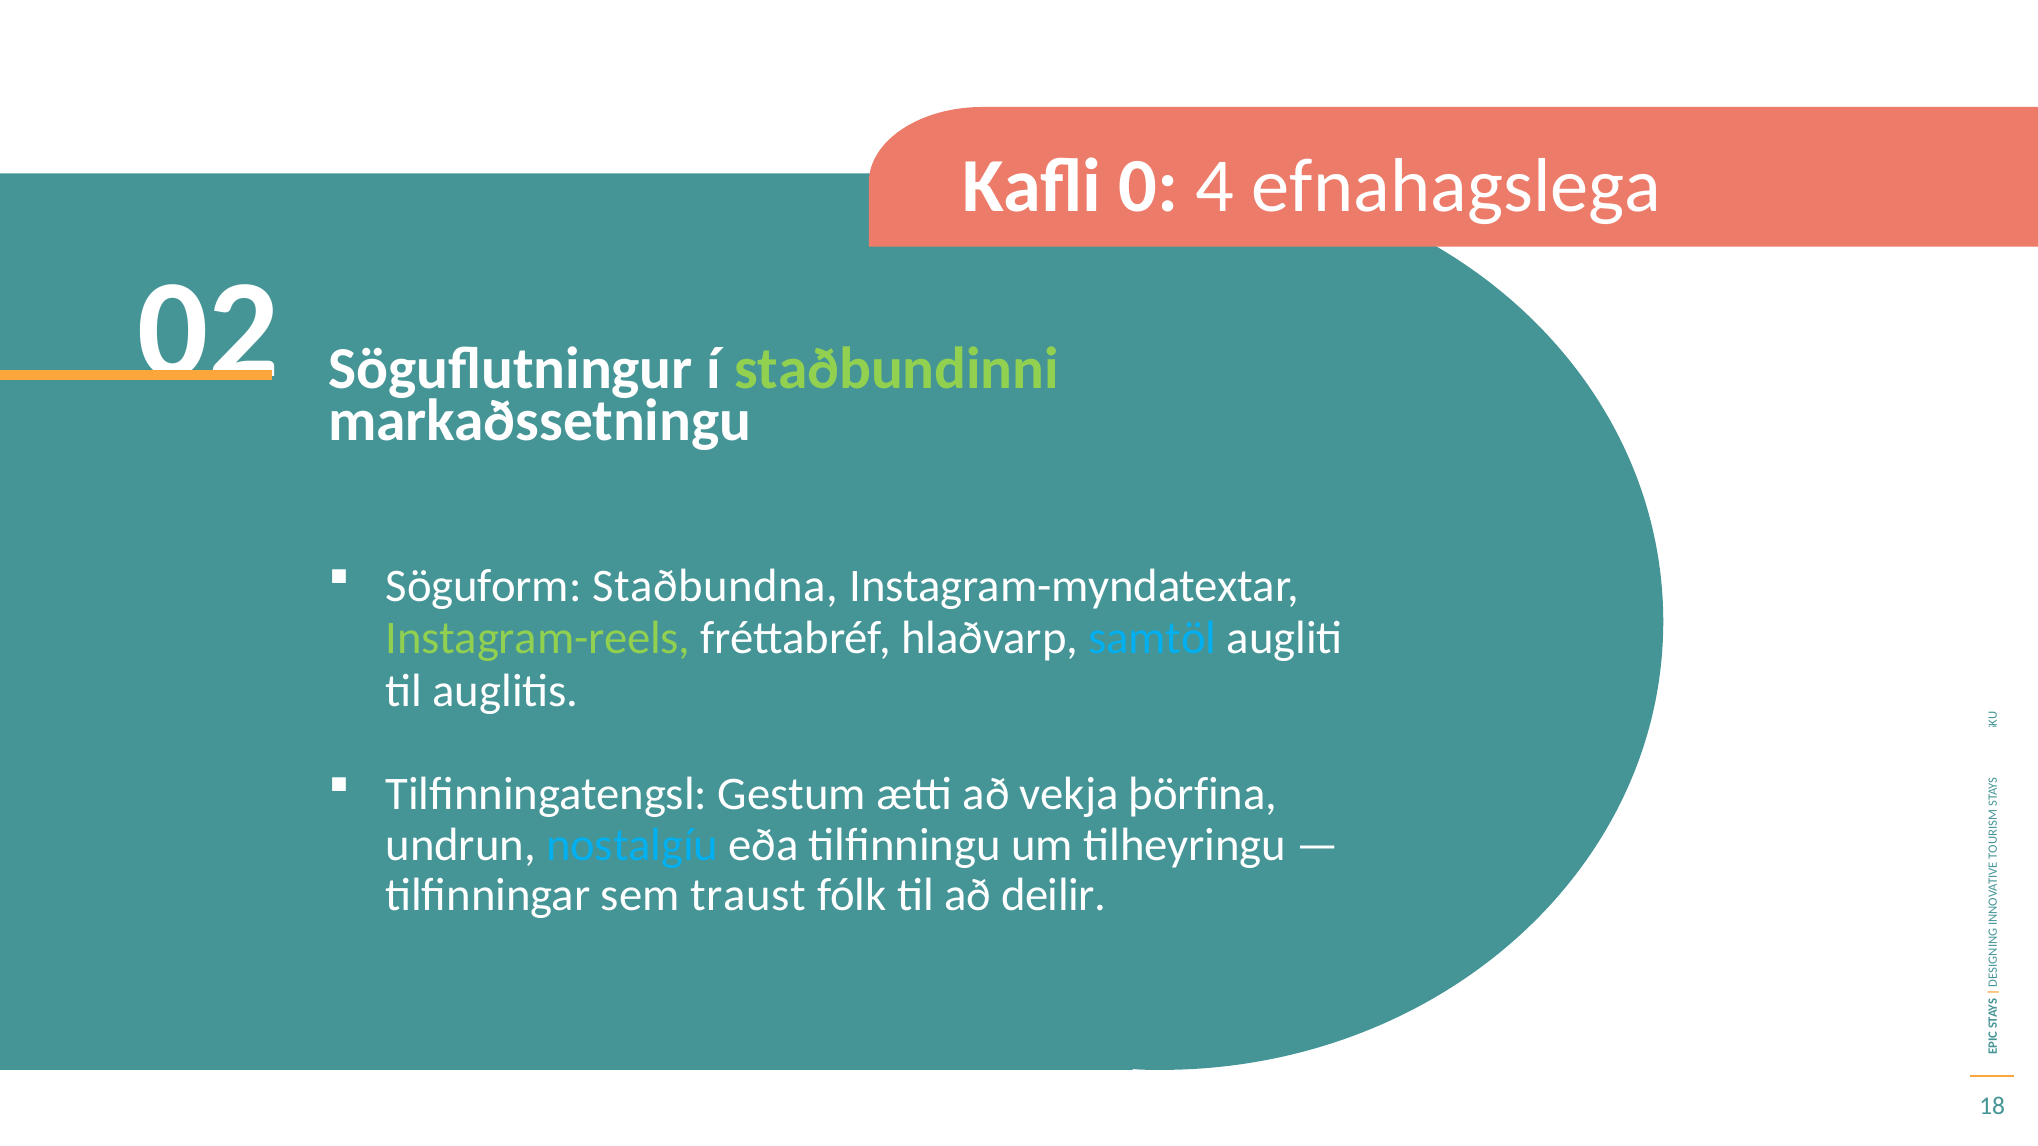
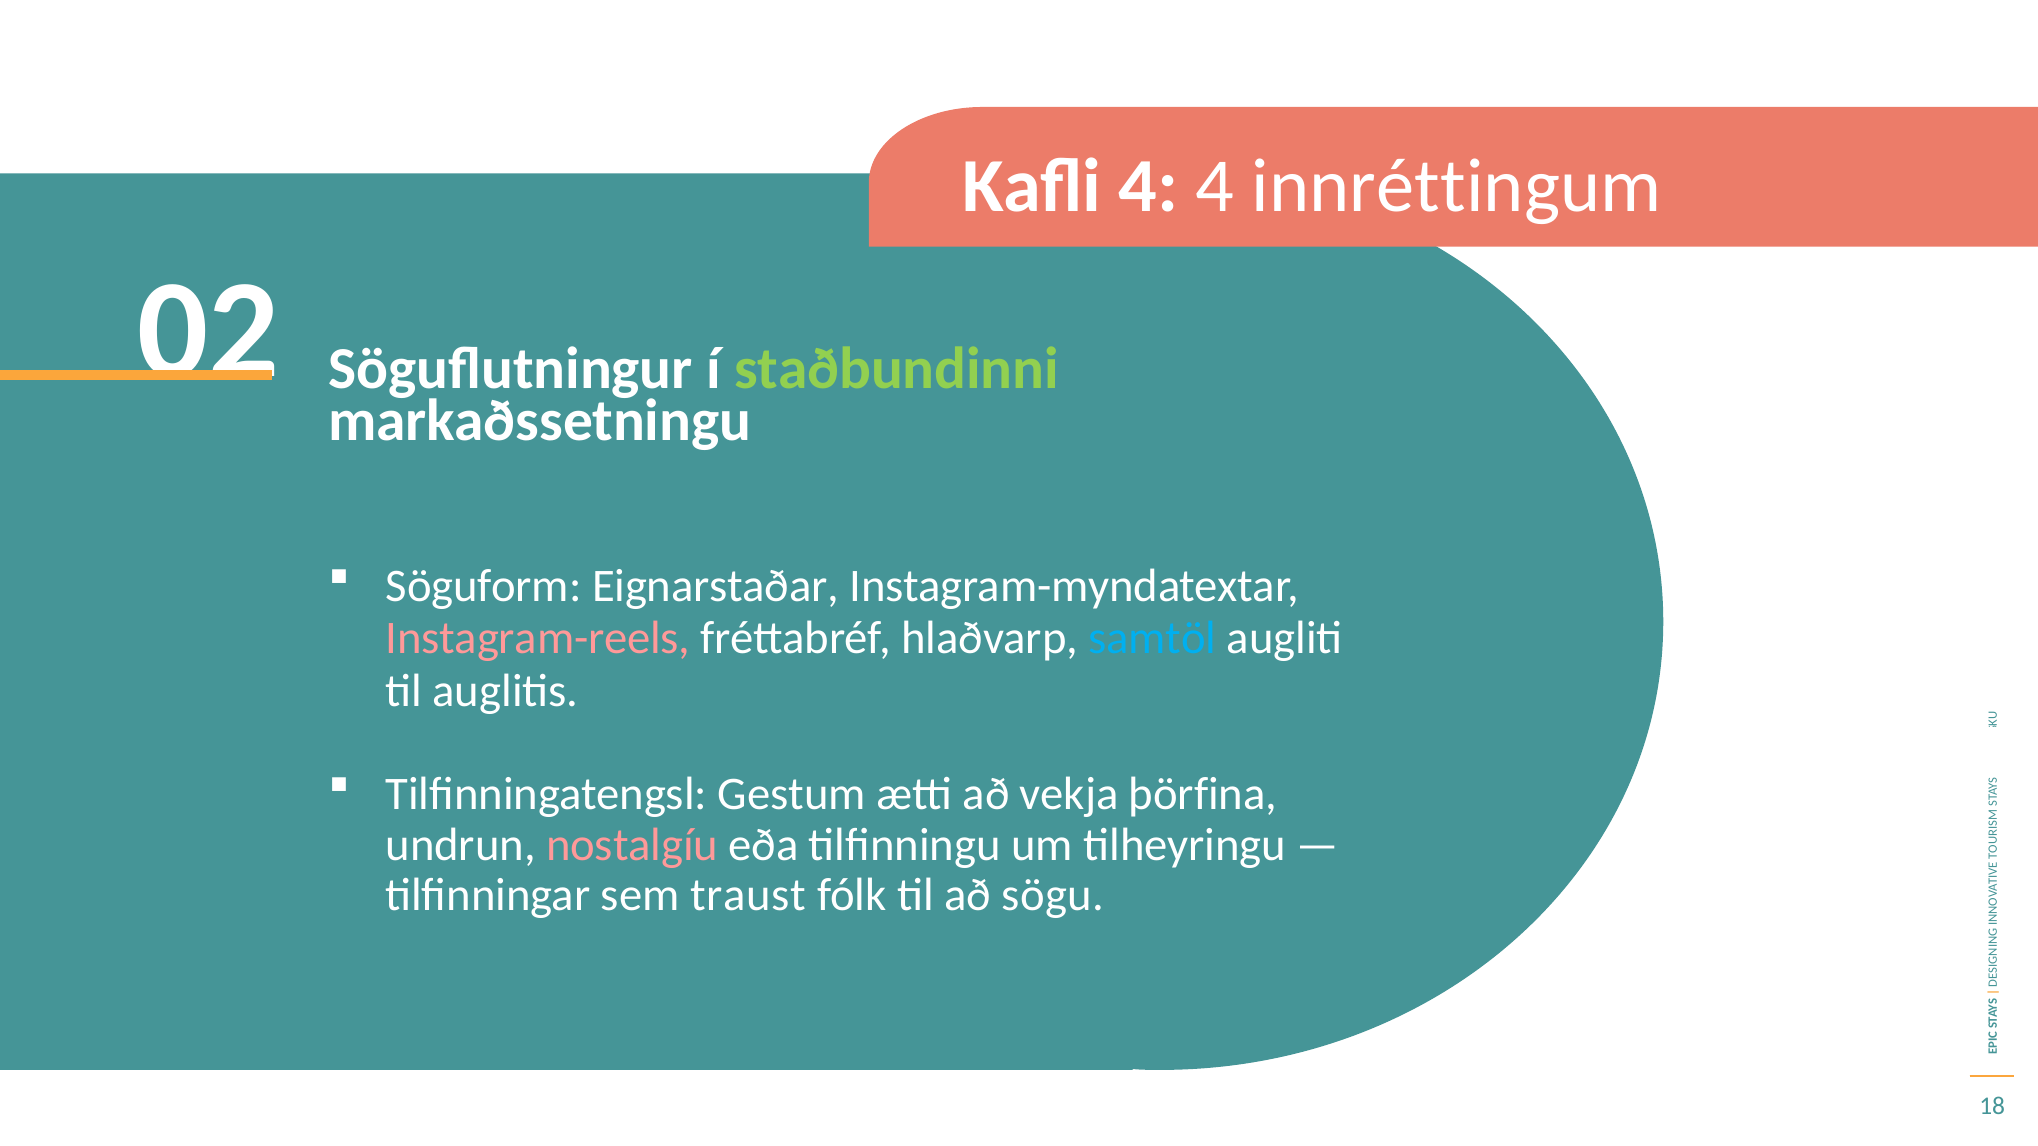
Kafli 0: 0 -> 4 (1148, 186)
efnahagslega: efnahagslega -> innréttingum (1457, 186)
Staðbundna: Staðbundna -> Eignarstaðar (716, 586)
Instagram-reels colour: light green -> pink (538, 639)
nostalgíu colour: light blue -> pink (632, 845)
deilir: deilir -> sögu (1053, 896)
